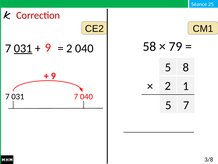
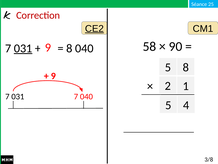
CE2 underline: none -> present (94, 29)
79: 79 -> 90 (176, 46)
2: 2 -> 8 (69, 48)
5 7: 7 -> 4 (186, 105)
